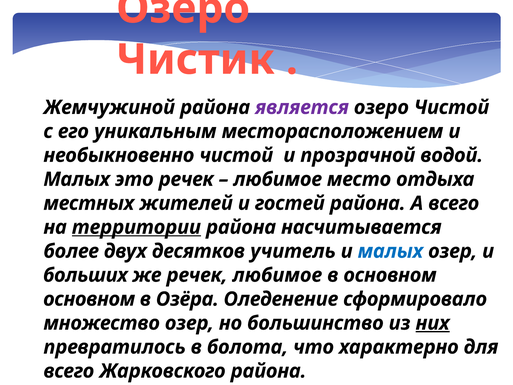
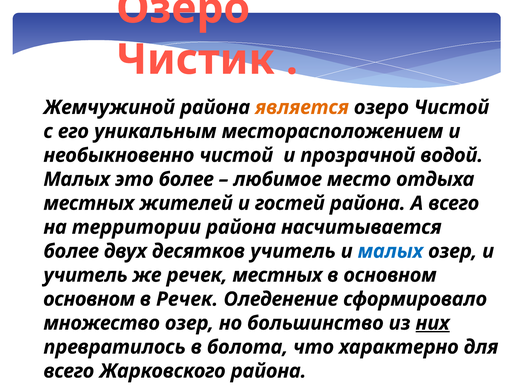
является colour: purple -> orange (302, 107)
это речек: речек -> более (186, 179)
территории underline: present -> none (136, 227)
больших: больших -> учитель (85, 275)
речек любимое: любимое -> местных (277, 275)
в Озёра: Озёра -> Речек (187, 299)
